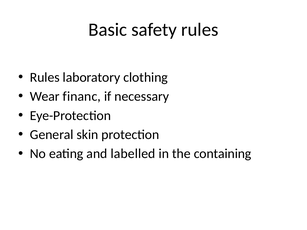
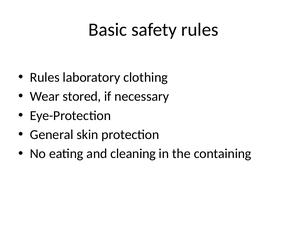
financ: financ -> stored (82, 97)
labelled: labelled -> cleaning (133, 154)
